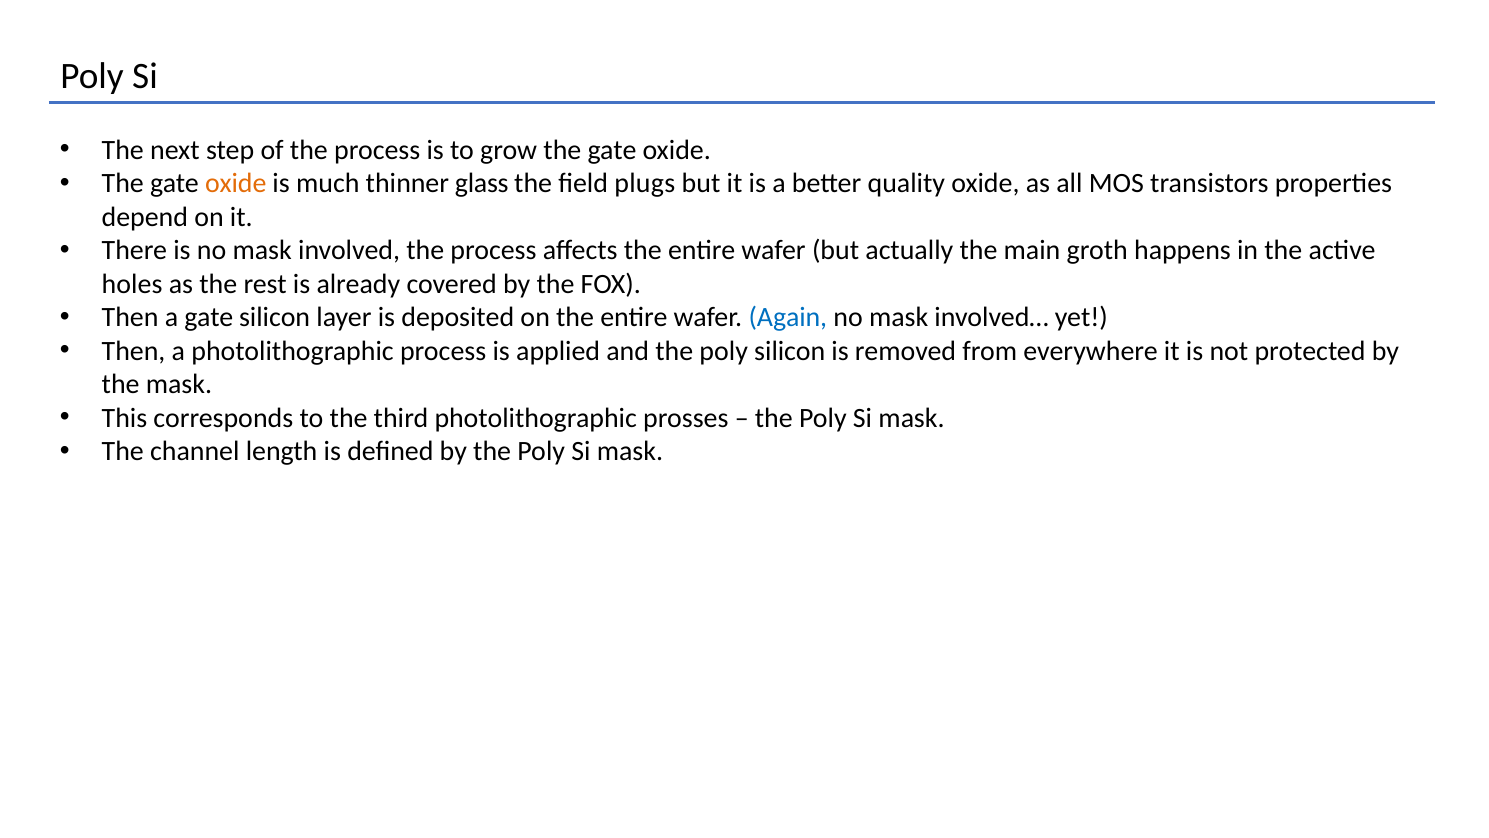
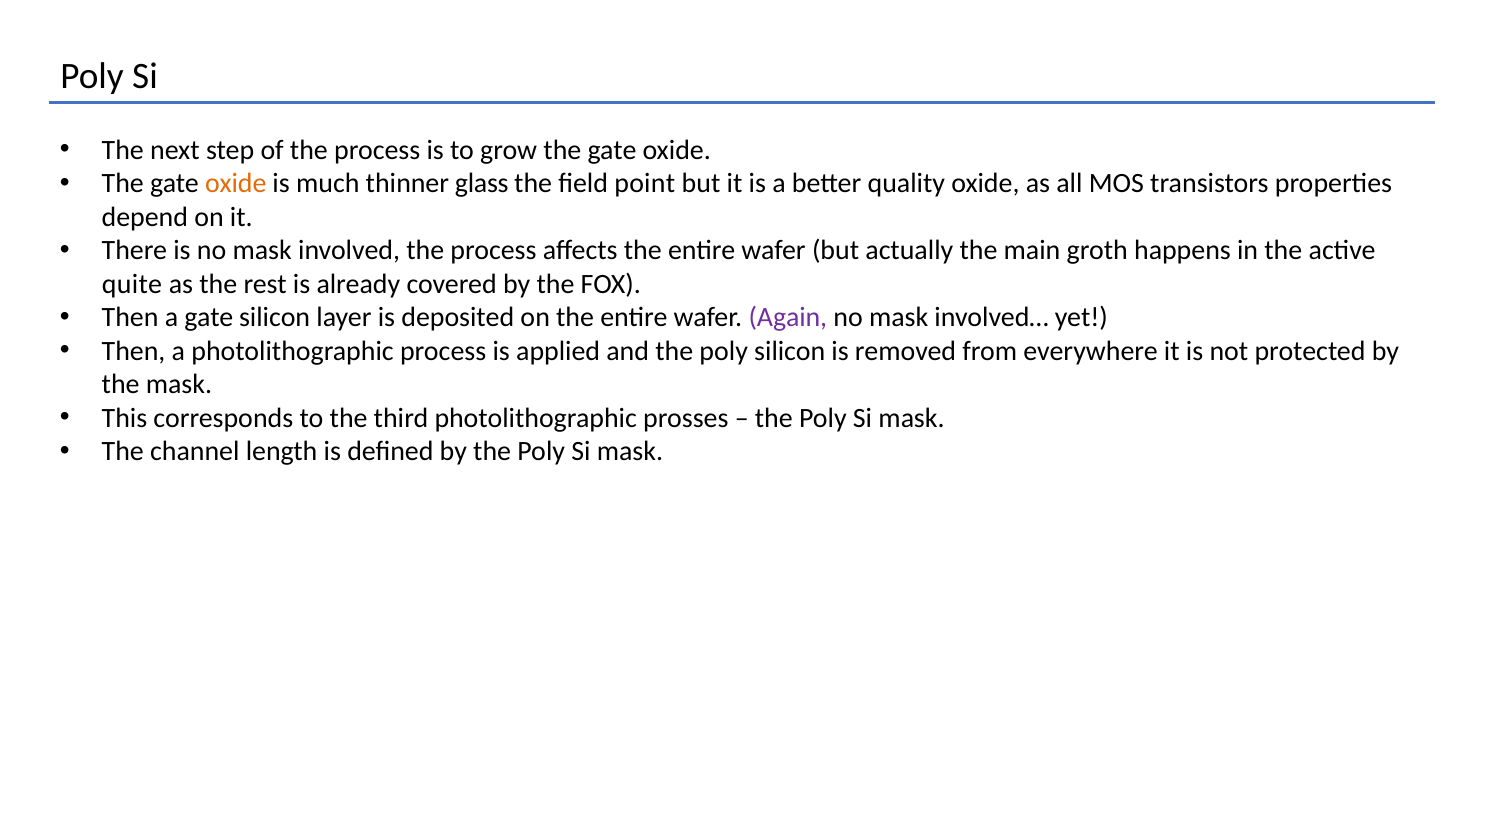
plugs: plugs -> point (645, 183)
holes: holes -> quite (132, 284)
Again colour: blue -> purple (788, 317)
